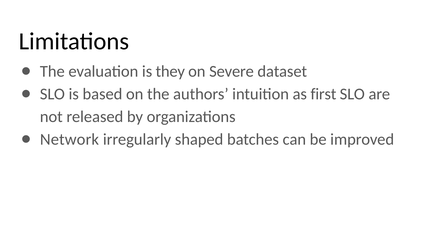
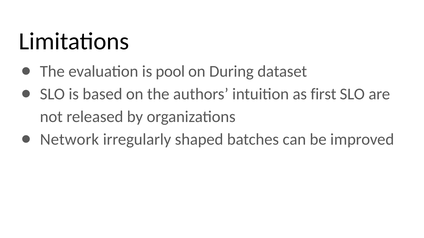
they: they -> pool (170, 72)
Severe: Severe -> During (231, 72)
